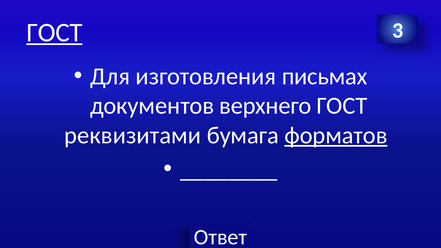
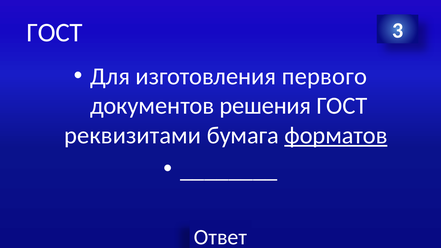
ГОСТ underline: present -> none (55, 32)
письмах: письмах -> первого (324, 77)
верхнего: верхнего -> решения (265, 106)
